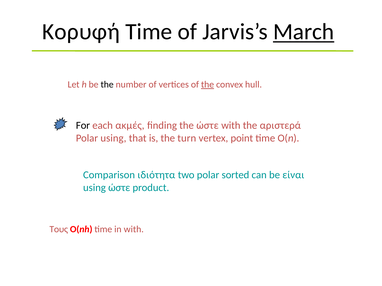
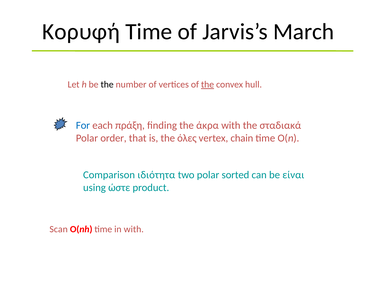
March underline: present -> none (304, 32)
For colour: black -> blue (83, 126)
ακμές: ακμές -> πράξη (130, 126)
the ώστε: ώστε -> άκρα (207, 126)
αριστερά: αριστερά -> σταδιακά (280, 126)
Polar using: using -> order (113, 138)
turn: turn -> όλες (187, 138)
point: point -> chain (242, 138)
Τους: Τους -> Scan (59, 230)
